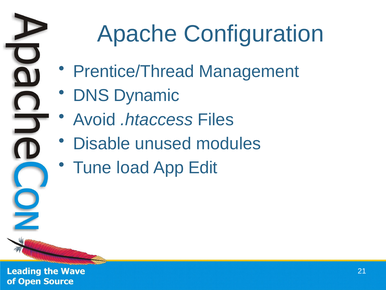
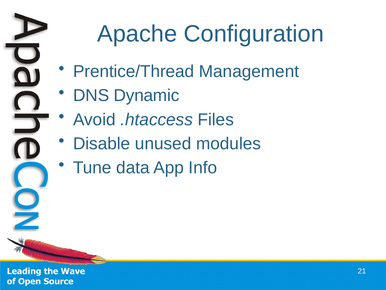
load: load -> data (133, 167)
Edit: Edit -> Info (203, 167)
